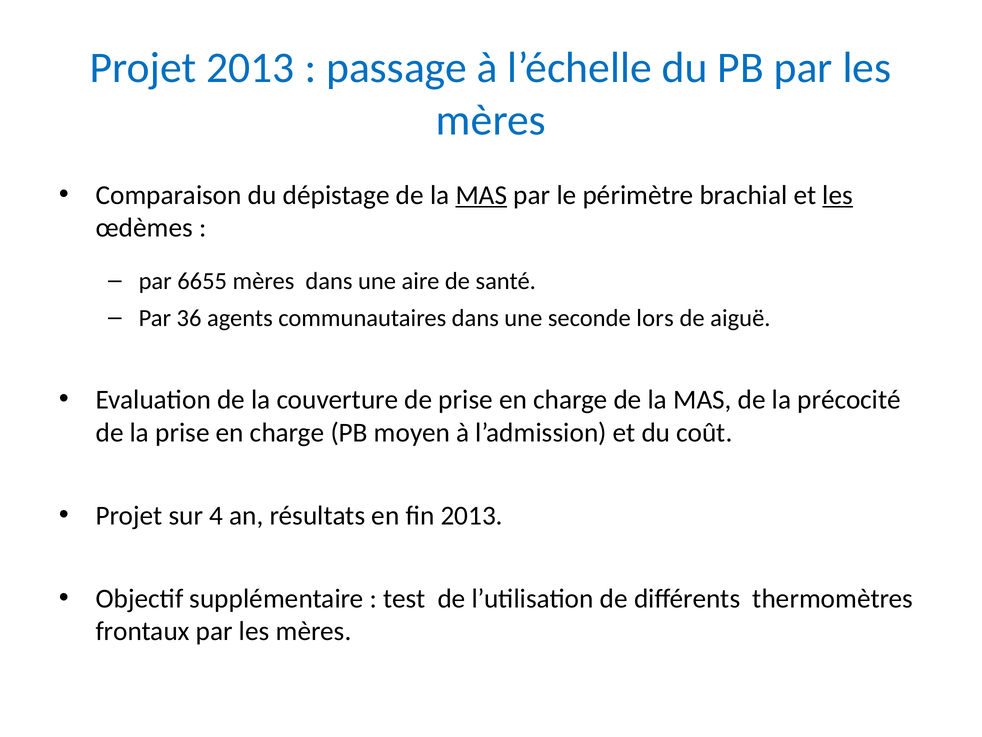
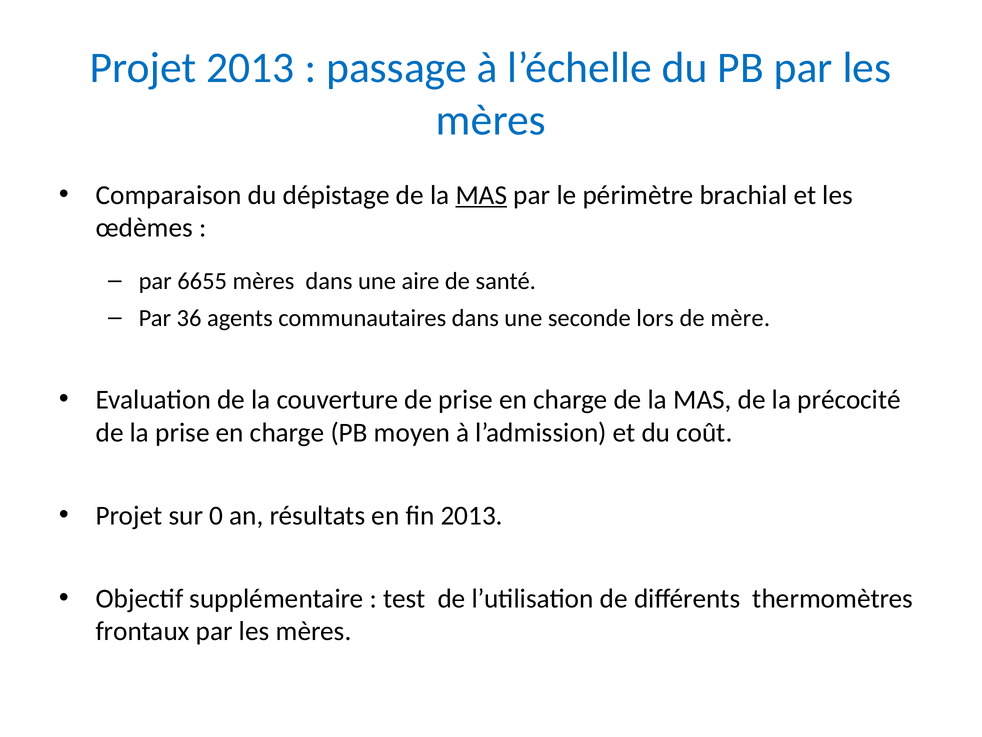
les underline: present -> none (838, 195)
aiguë: aiguë -> mère (740, 318)
4: 4 -> 0 (216, 515)
